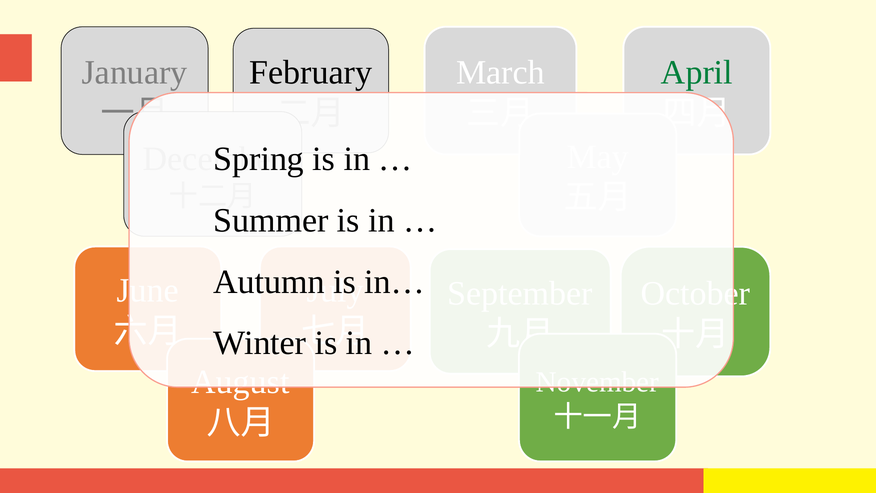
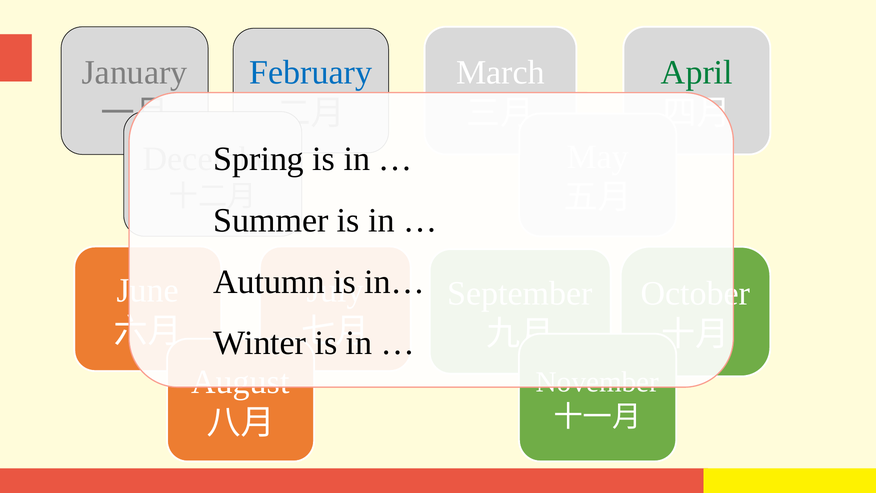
February colour: black -> blue (311, 72)
